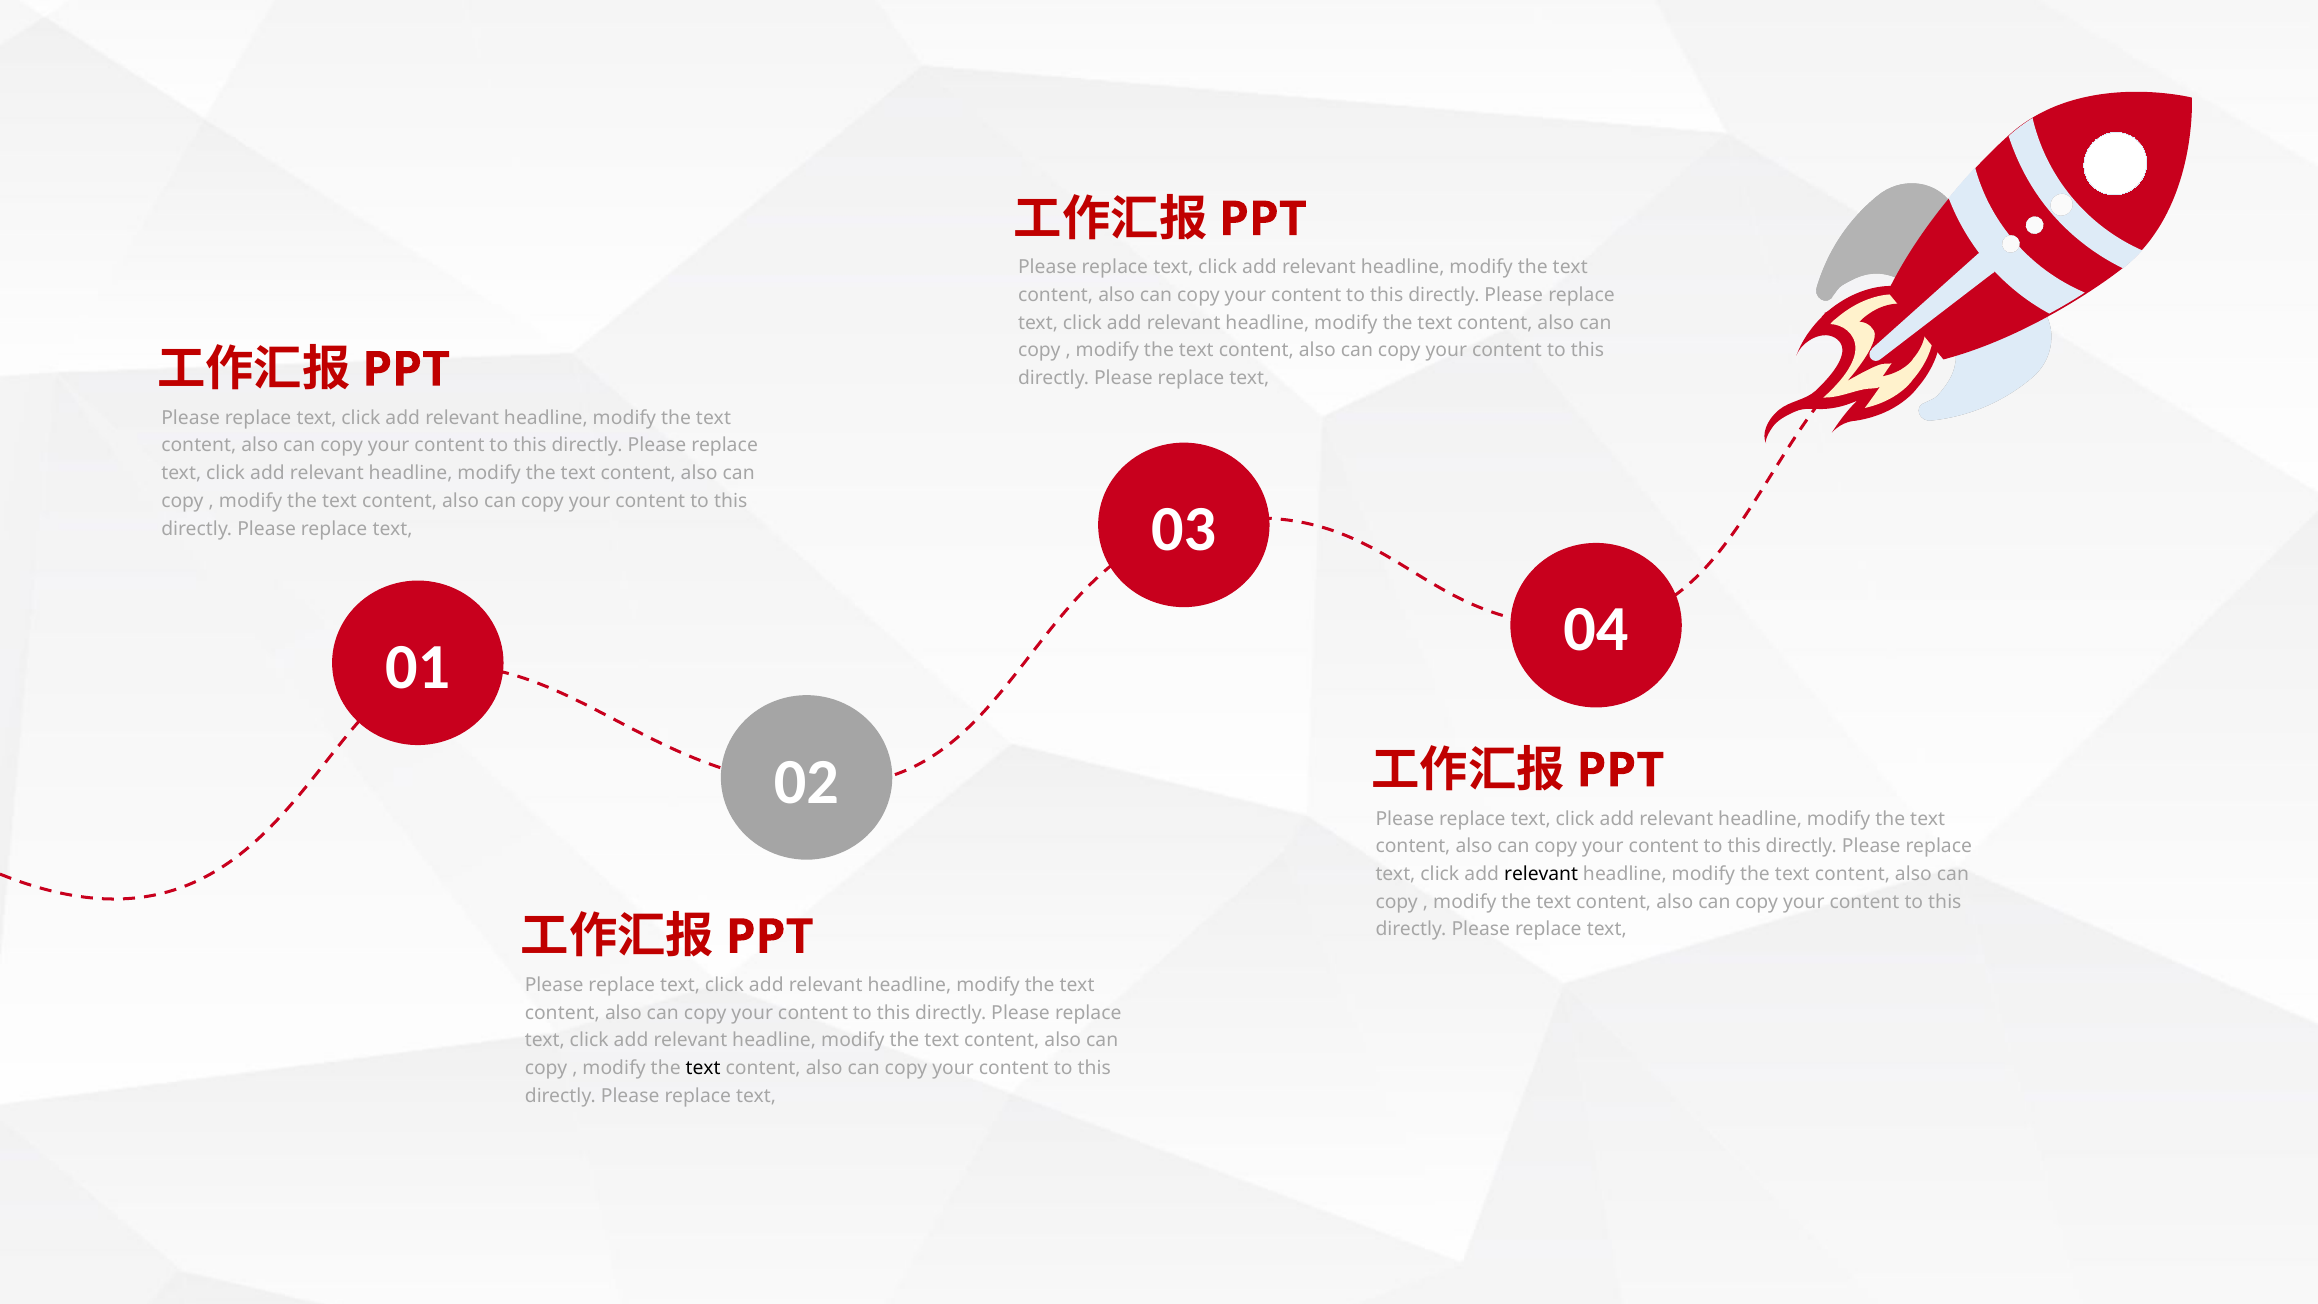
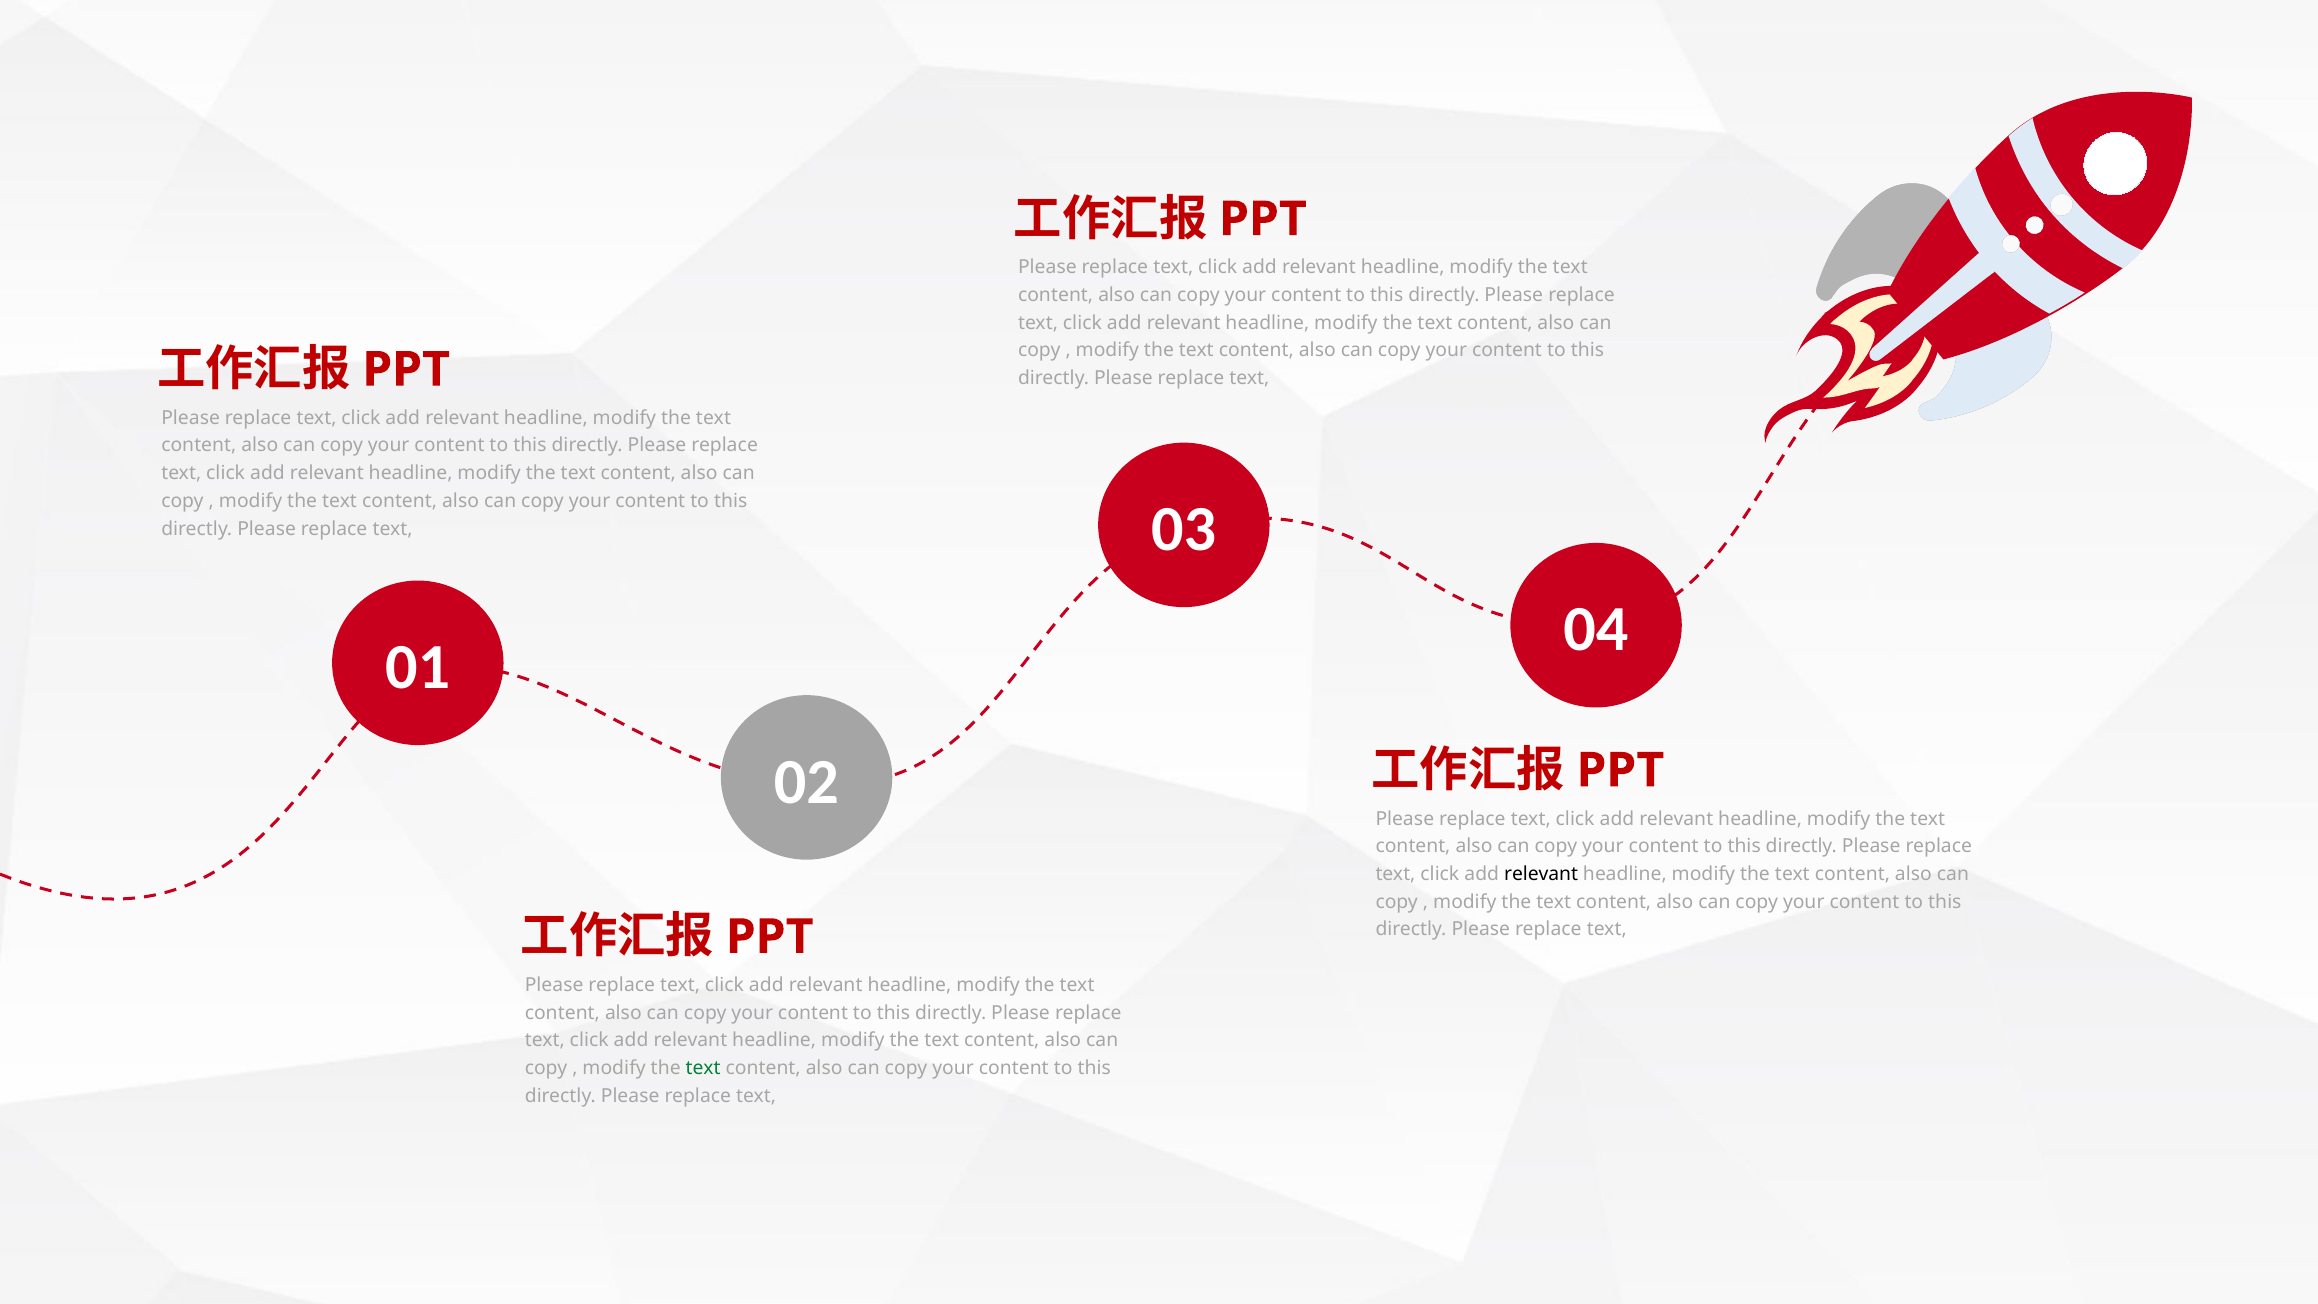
text colour: black -> green (703, 1068)
